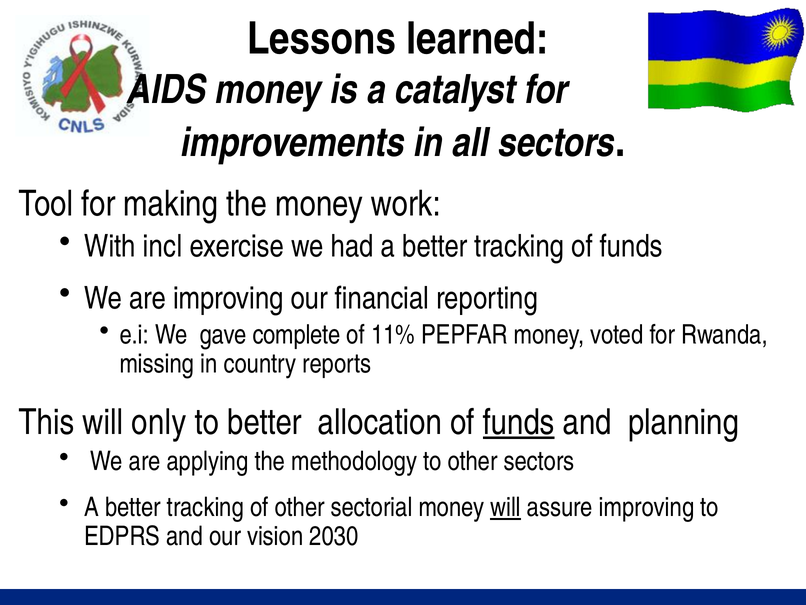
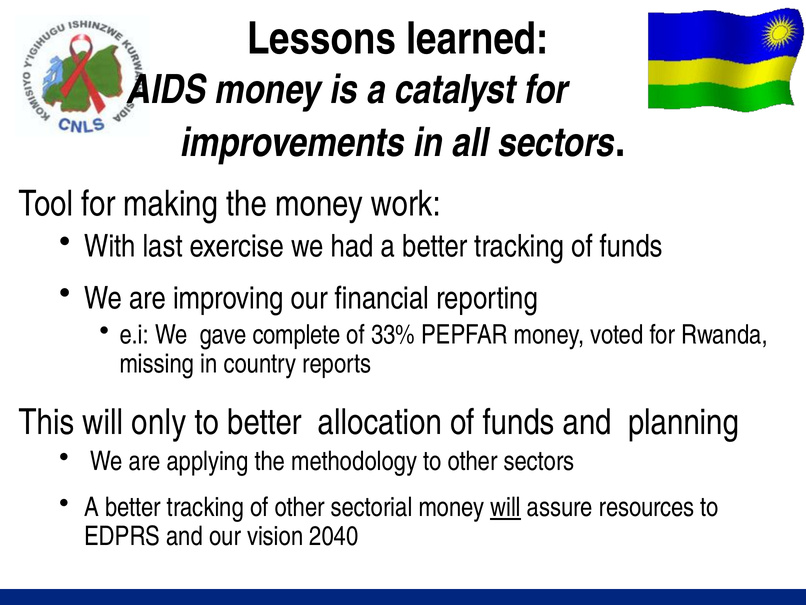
incl: incl -> last (163, 246)
11%: 11% -> 33% (393, 335)
funds underline: present -> none (519, 422)
assure improving: improving -> resources (647, 507)
2030: 2030 -> 2040 (334, 536)
